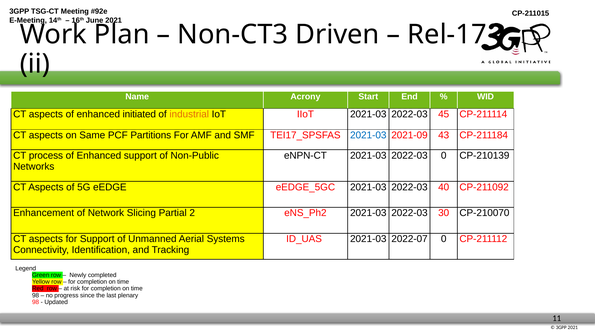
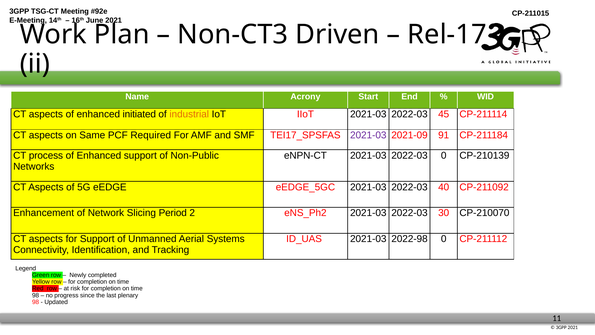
Partitions: Partitions -> Required (151, 135)
2021-03 colour: blue -> purple (368, 135)
43: 43 -> 91 (444, 135)
Partial: Partial -> Period (173, 213)
2022-07: 2022-07 -> 2022-98 (410, 239)
